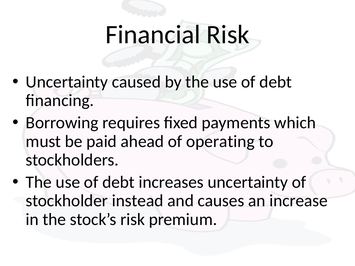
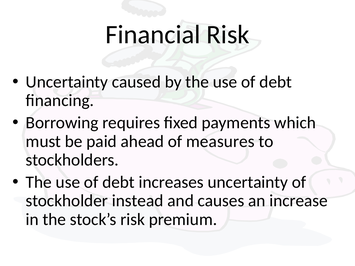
operating: operating -> measures (220, 141)
